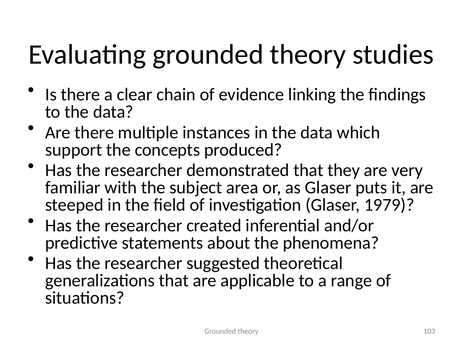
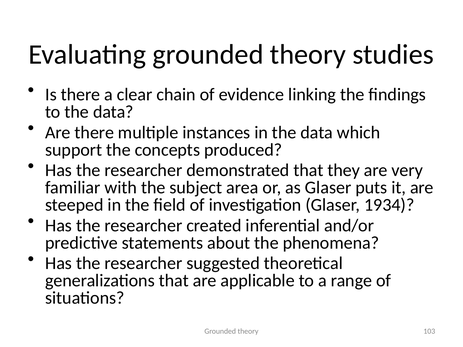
1979: 1979 -> 1934 (389, 205)
